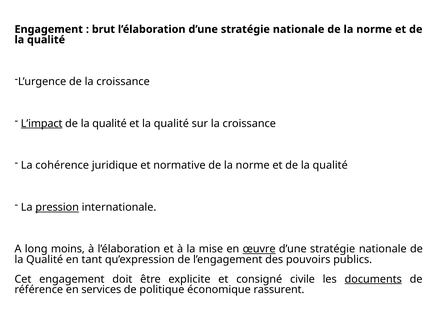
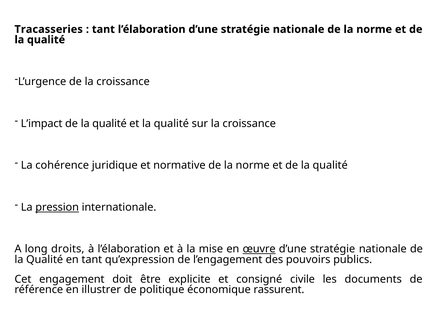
Engagement: Engagement -> Tracasseries (49, 29)
brut: brut -> tant (103, 29)
L’impact underline: present -> none (42, 124)
moins: moins -> droits (68, 249)
documents underline: present -> none (373, 280)
services: services -> illustrer (101, 290)
